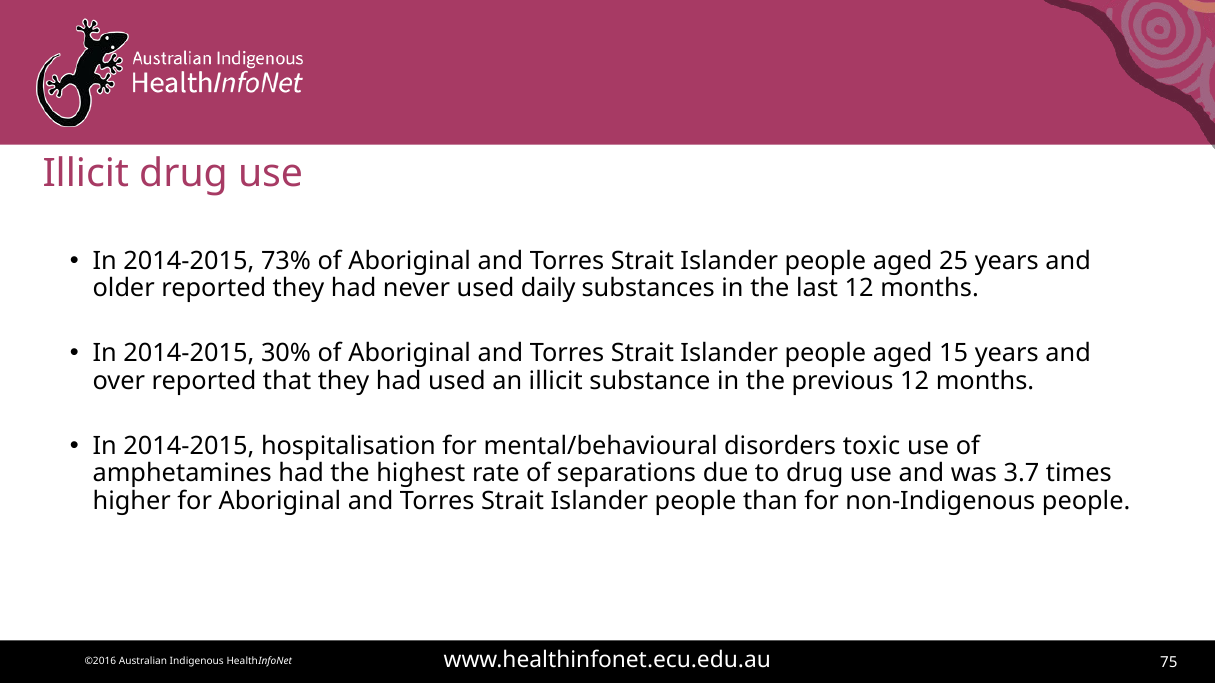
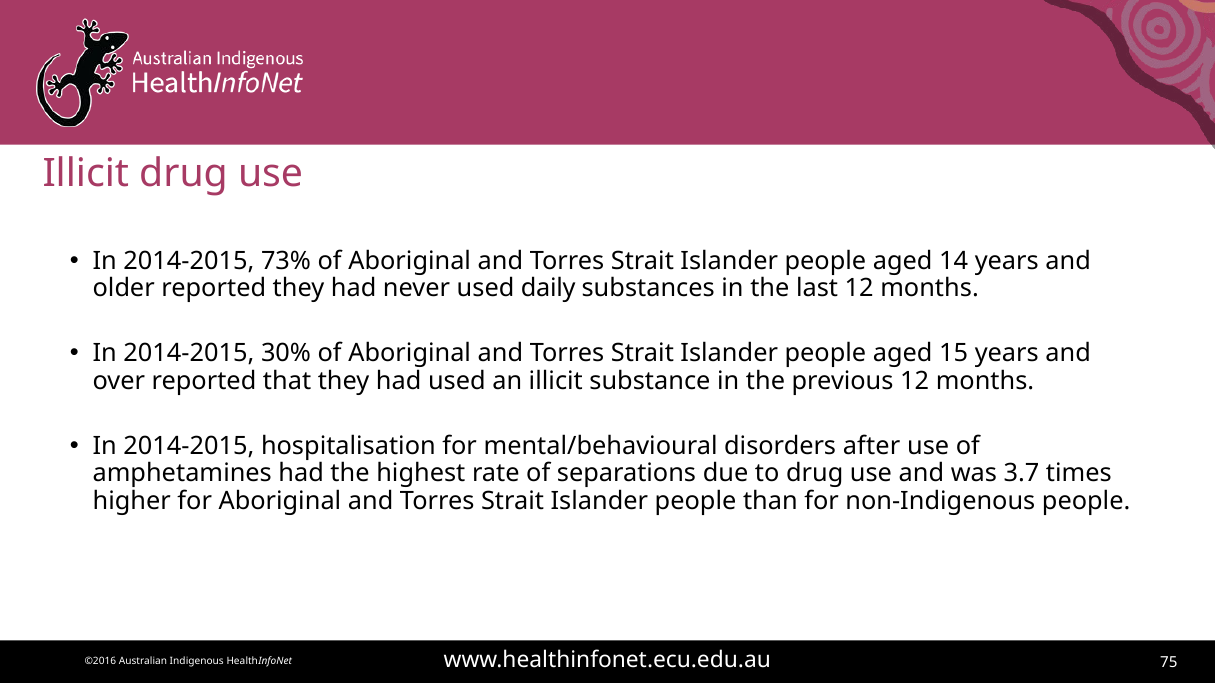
25: 25 -> 14 (954, 261)
toxic: toxic -> after (872, 446)
